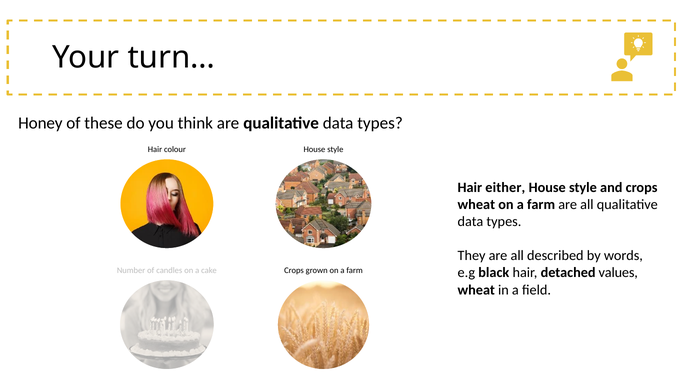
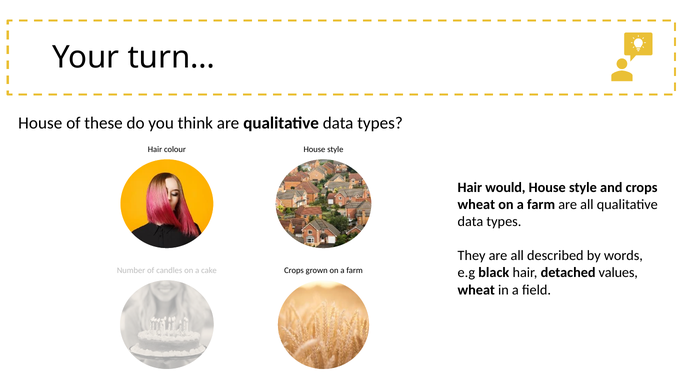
Honey: Honey -> House (40, 123)
either: either -> would (505, 187)
